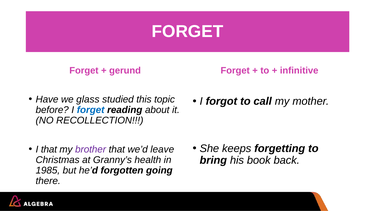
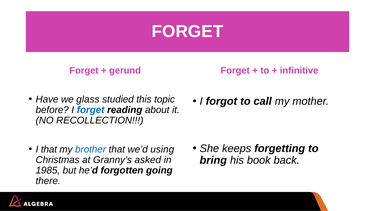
brother colour: purple -> blue (91, 149)
leave: leave -> using (162, 149)
health: health -> asked (148, 160)
